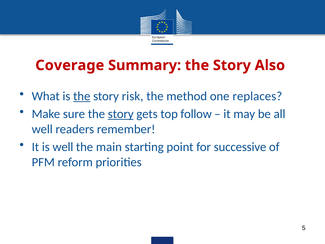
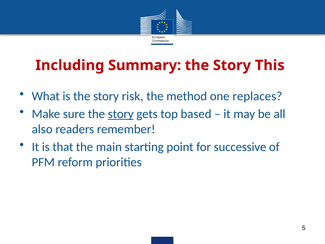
Coverage: Coverage -> Including (70, 65)
Also: Also -> This (270, 65)
the underline: present -> none (82, 96)
follow: follow -> based (196, 114)
well: well -> also (42, 129)
is well: well -> that (63, 147)
